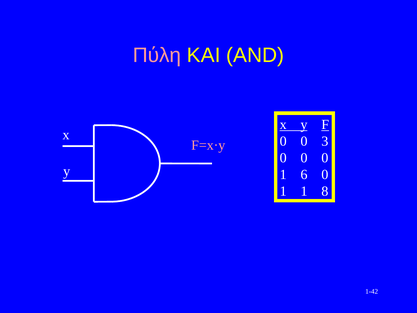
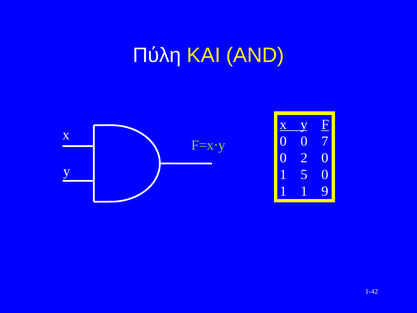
Πύλη colour: pink -> white (157, 55)
3: 3 -> 7 (325, 141)
F=x·y colour: pink -> light green (208, 145)
0: 0 -> 2 (304, 158)
6: 6 -> 5 (304, 174)
8: 8 -> 9 (325, 191)
